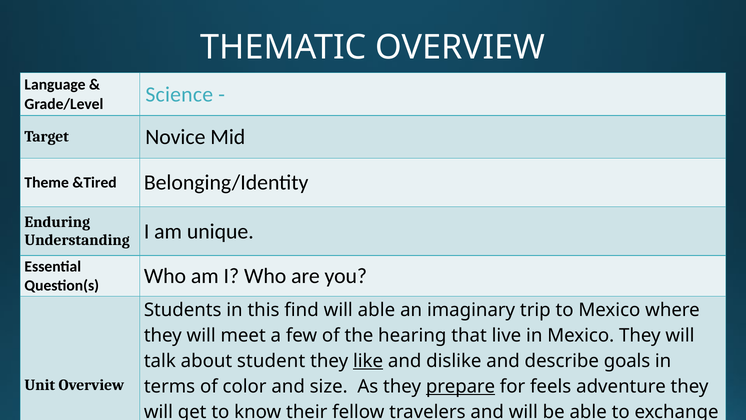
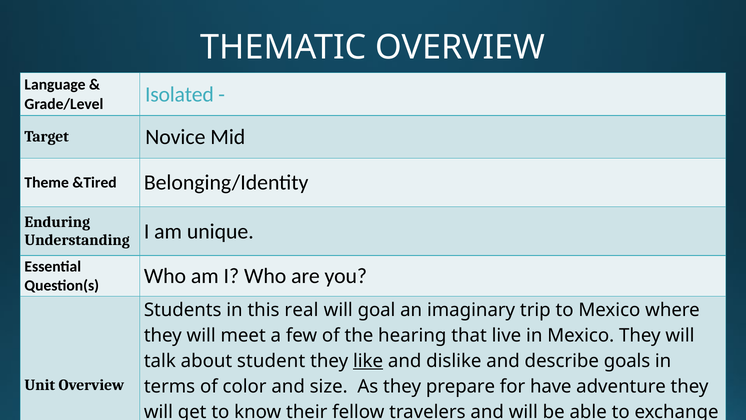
Science: Science -> Isolated (179, 94)
this find: find -> real (302, 310)
will able: able -> goal (377, 310)
prepare underline: present -> none (461, 386)
feels: feels -> have (551, 386)
